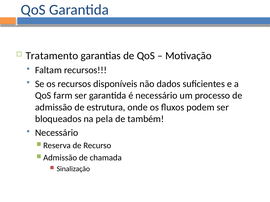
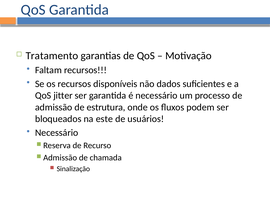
farm: farm -> jitter (63, 96)
pela: pela -> este (104, 119)
também: também -> usuários (146, 119)
